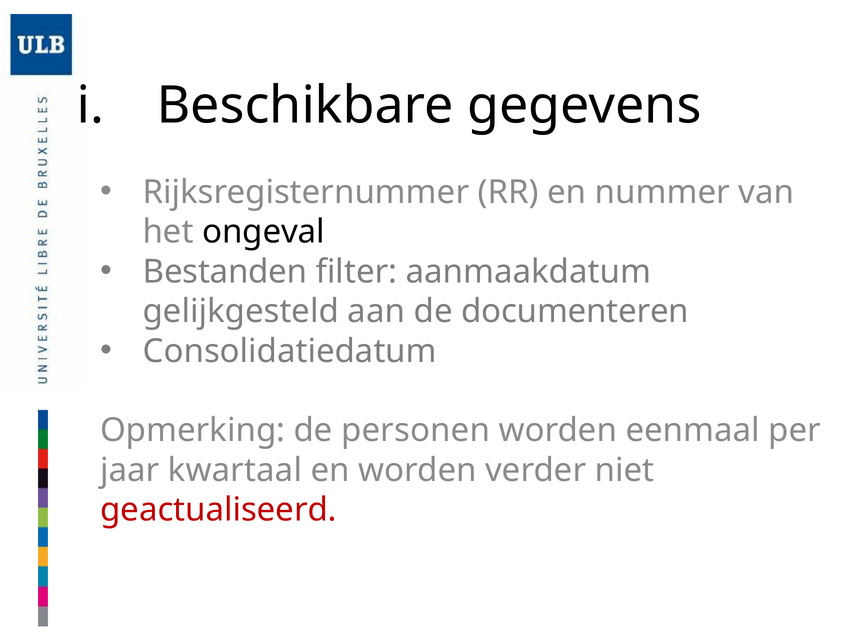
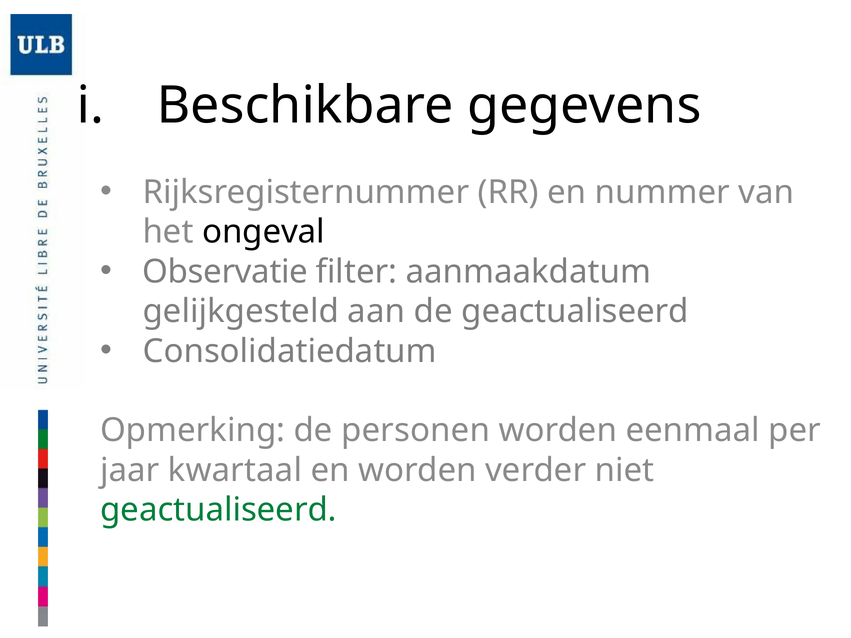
Bestanden: Bestanden -> Observatie (225, 272)
de documenteren: documenteren -> geactualiseerd (575, 312)
geactualiseerd colour: red -> green (218, 510)
